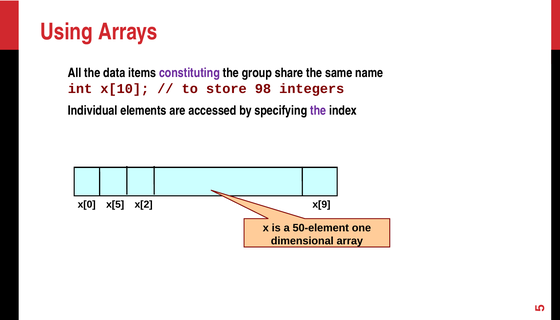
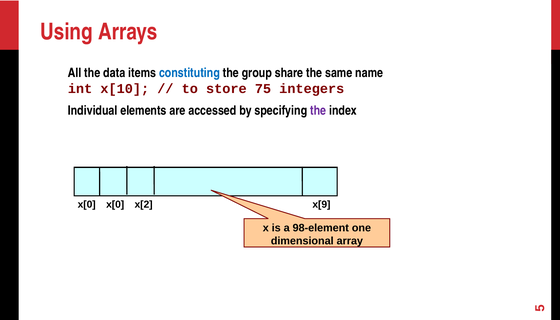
constituting colour: purple -> blue (189, 73)
98: 98 -> 75 (263, 89)
x[0 x[5: x[5 -> x[0 (115, 204)
50-element: 50-element -> 98-element (321, 228)
